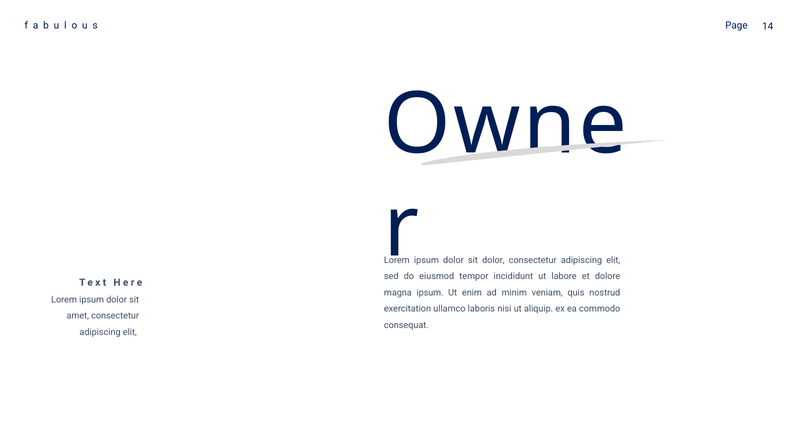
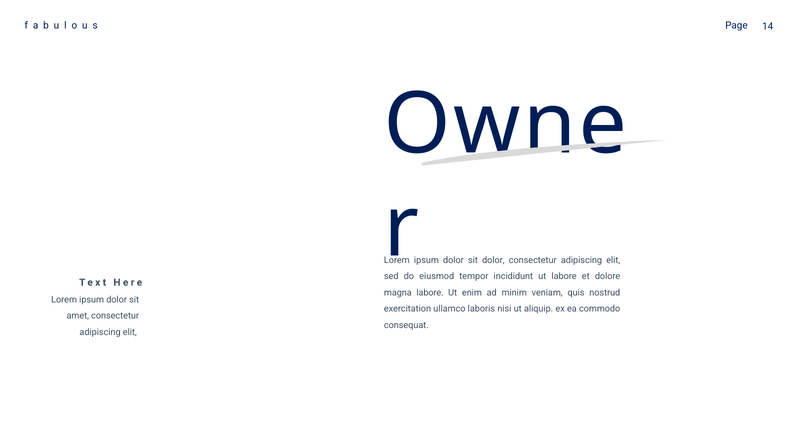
magna ipsum: ipsum -> labore (430, 293)
